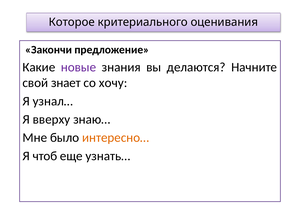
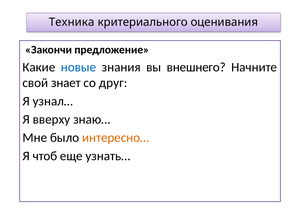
Которое: Которое -> Техника (72, 22)
новые colour: purple -> blue (79, 67)
делаются: делаются -> внешнего (196, 67)
хочу: хочу -> друг (113, 83)
